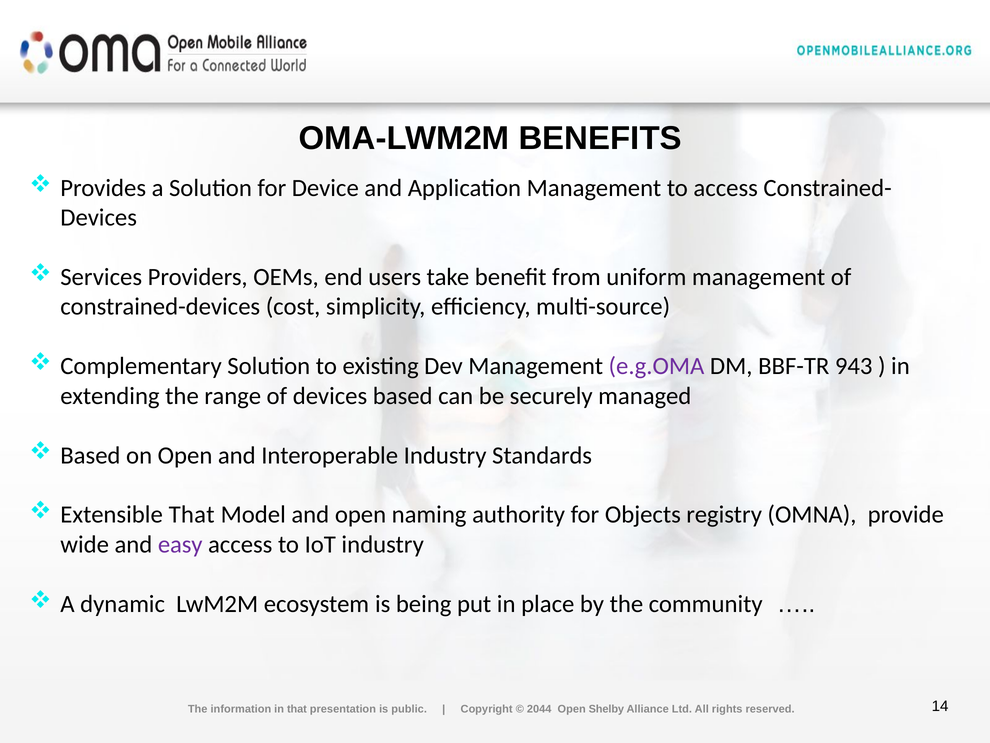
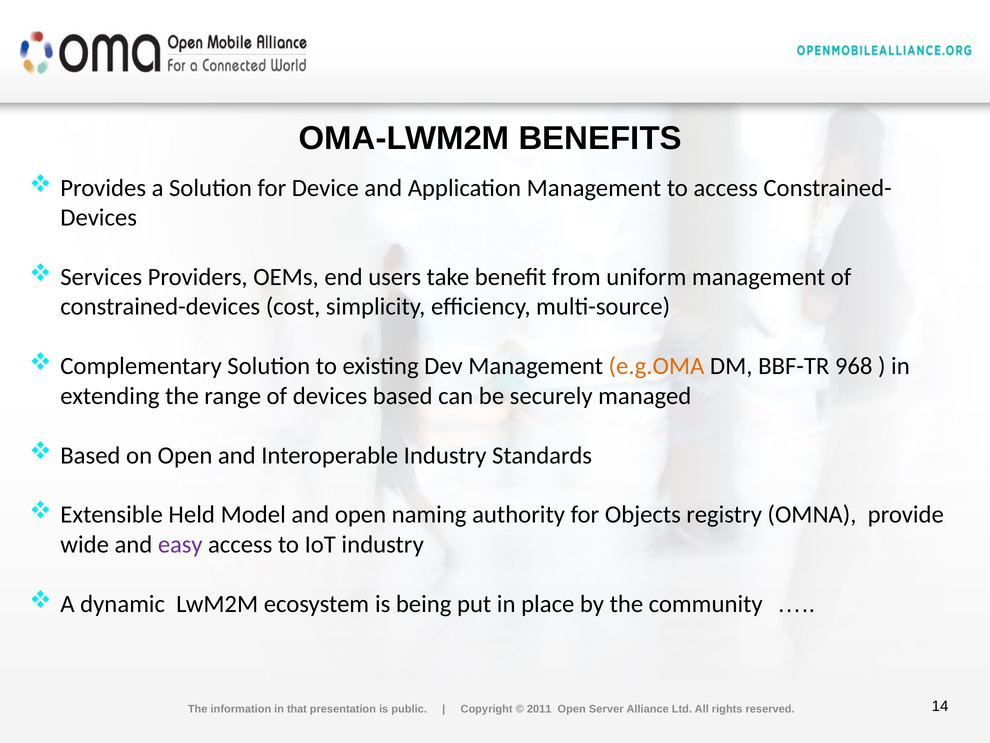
e.g.OMA colour: purple -> orange (656, 366)
943: 943 -> 968 (854, 366)
Extensible That: That -> Held (192, 514)
2044: 2044 -> 2011 (539, 709)
Shelby: Shelby -> Server (606, 709)
